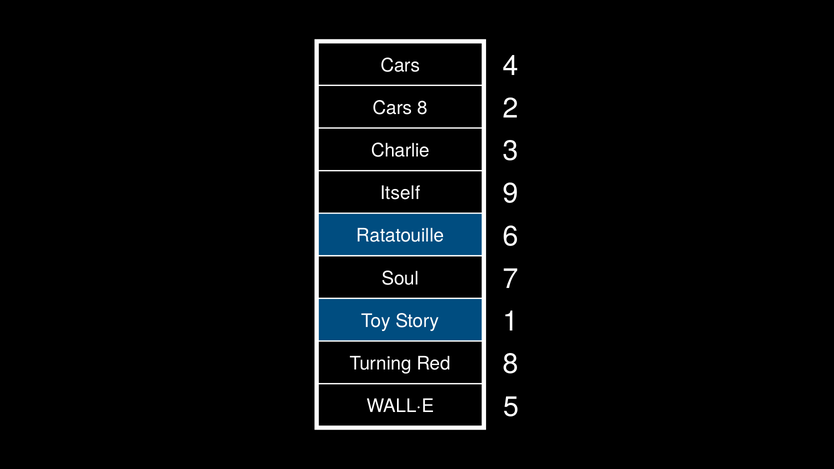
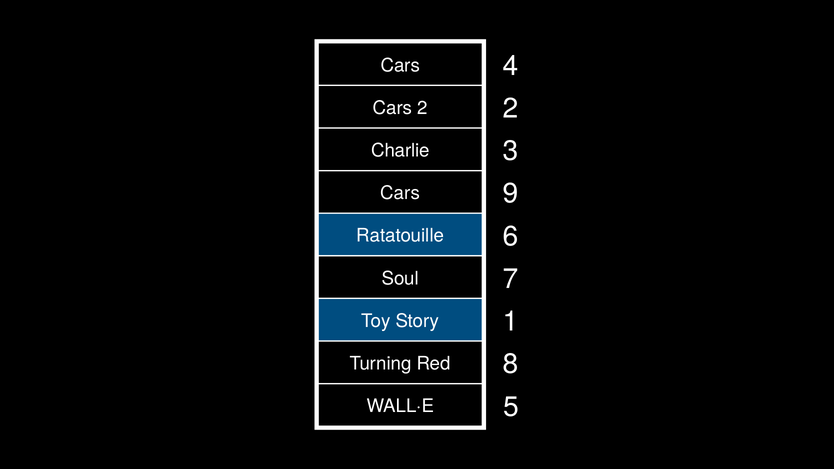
Cars 8: 8 -> 2 (423, 108)
Itself: Itself -> Cars (400, 193)
